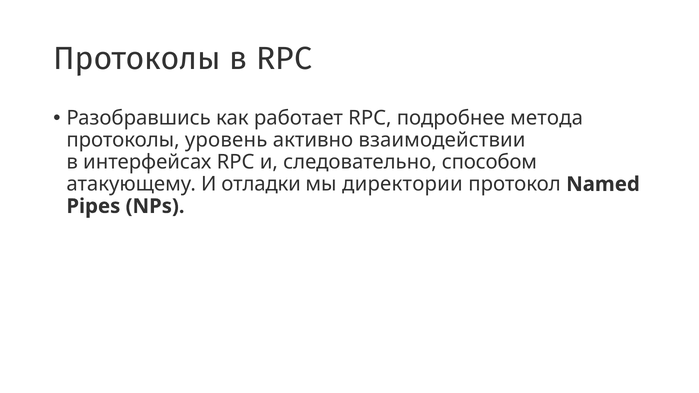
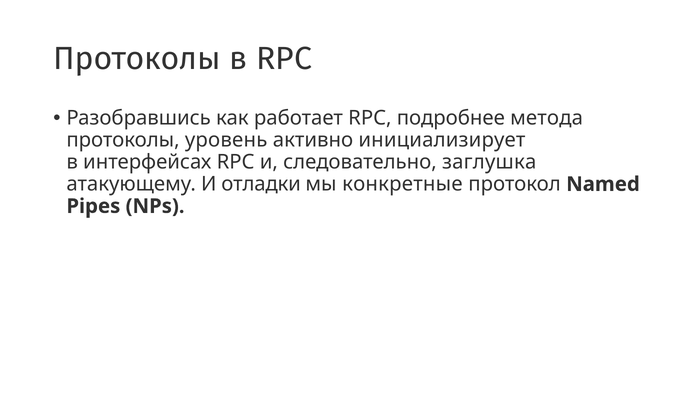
взаимодействии: взаимодействии -> инициализирует (442, 140)
способом: способом -> заглушка (489, 162)
директории: директории -> конкретные (402, 184)
